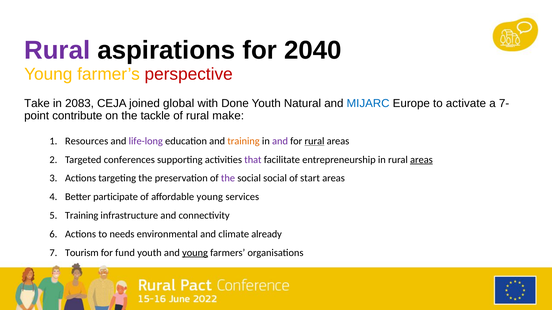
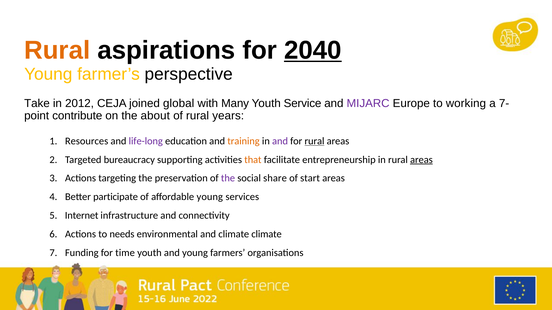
Rural colour: purple -> orange (57, 50)
2040 underline: none -> present (313, 50)
perspective colour: red -> black (189, 74)
2083: 2083 -> 2012 (80, 104)
Done: Done -> Many (235, 104)
Natural: Natural -> Service (303, 104)
MIJARC colour: blue -> purple (368, 104)
activate: activate -> working (466, 104)
tackle: tackle -> about (155, 116)
make: make -> years (228, 116)
conferences: conferences -> bureaucracy (129, 160)
that colour: purple -> orange (253, 160)
social social: social -> share (275, 179)
Training: Training -> Internet (82, 216)
climate already: already -> climate (267, 234)
Tourism: Tourism -> Funding (82, 253)
fund: fund -> time (125, 253)
young underline: present -> none (195, 253)
